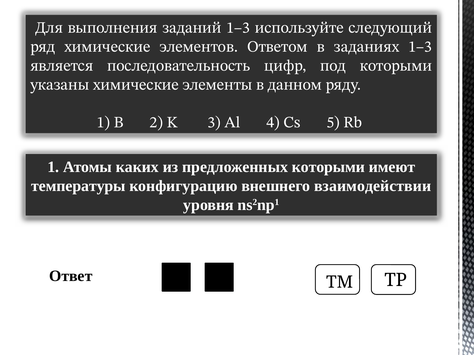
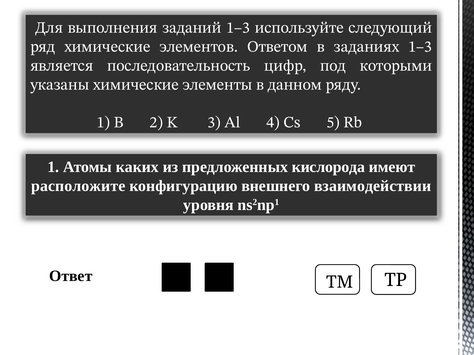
предложенных которыми: которыми -> кислорода (328, 167)
температуры: температуры -> расположите (78, 186)
